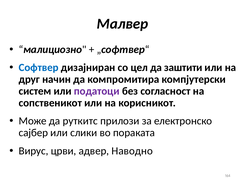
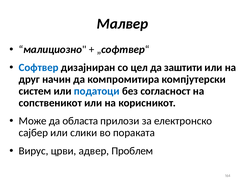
податоци colour: purple -> blue (97, 91)
руткитс: руткитс -> областа (80, 121)
Наводно: Наводно -> Проблем (132, 151)
